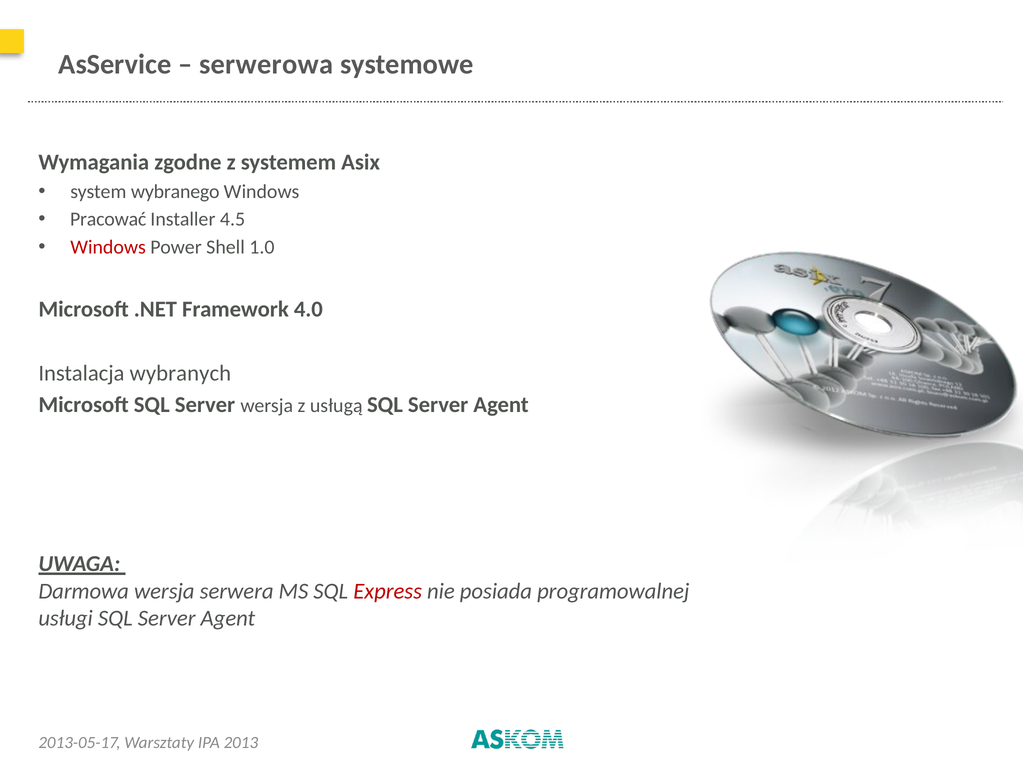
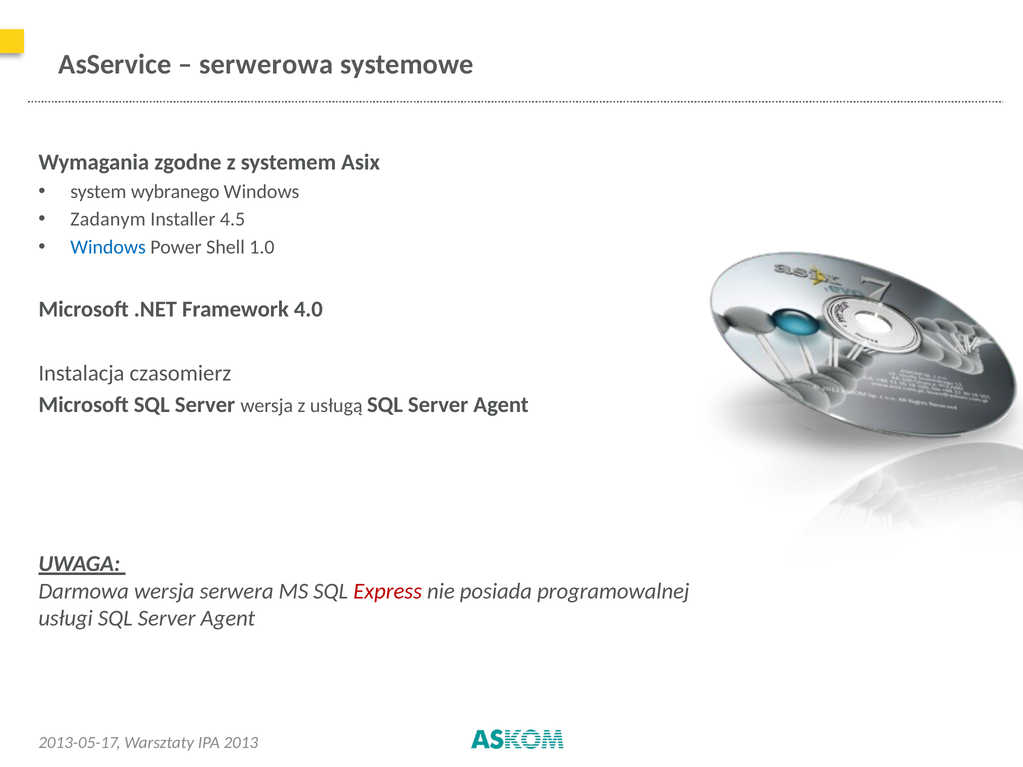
Pracować: Pracować -> Zadanym (108, 220)
Windows colour: red -> blue (108, 247)
wybranych: wybranych -> czasomierz (180, 373)
